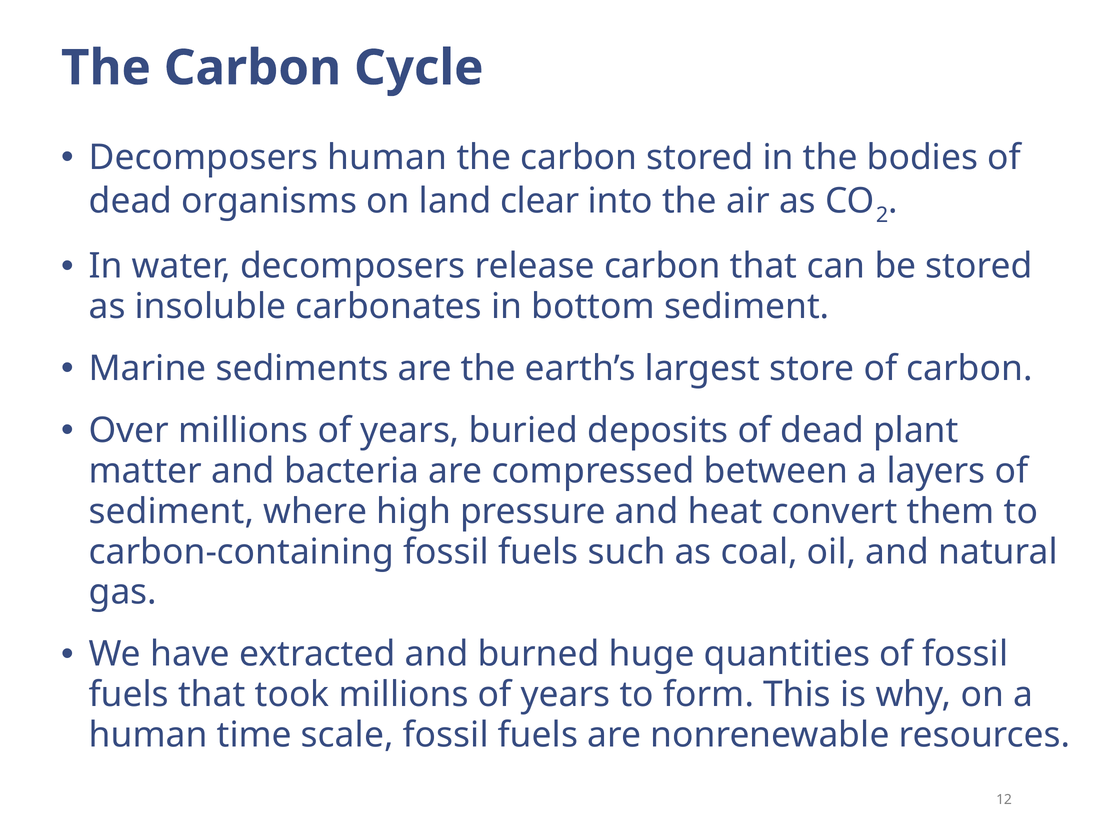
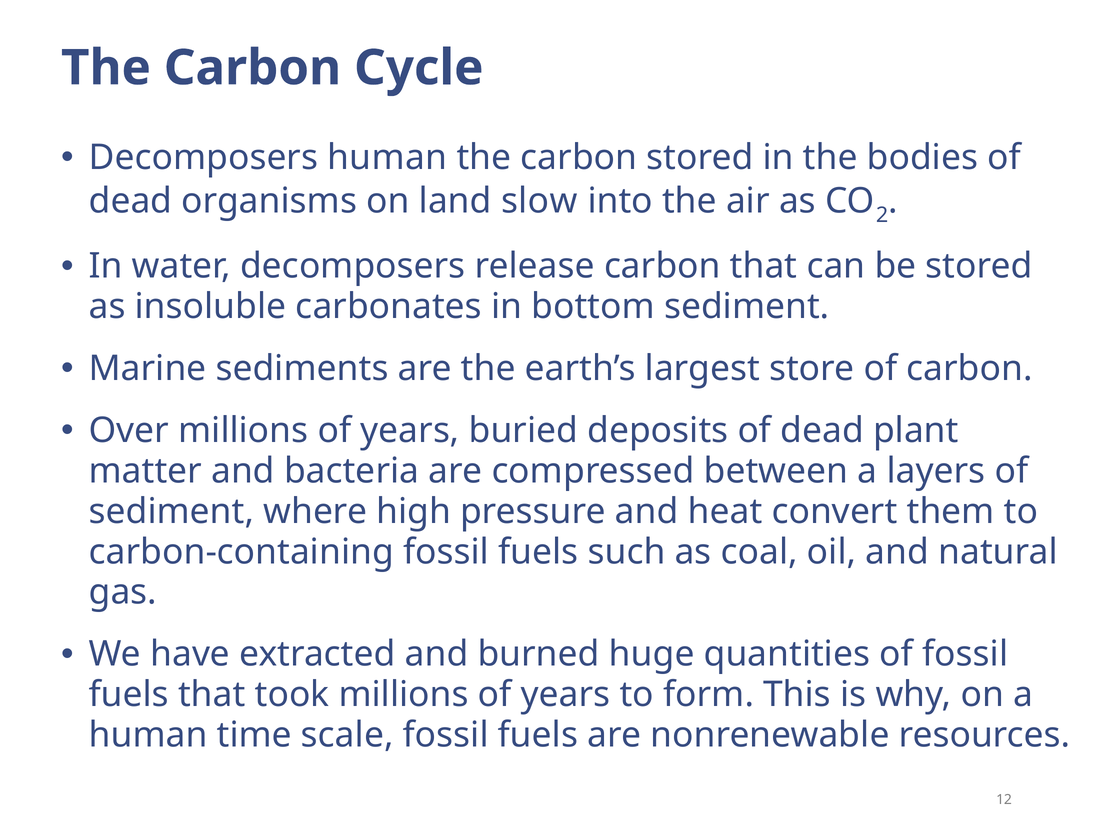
clear: clear -> slow (539, 201)
